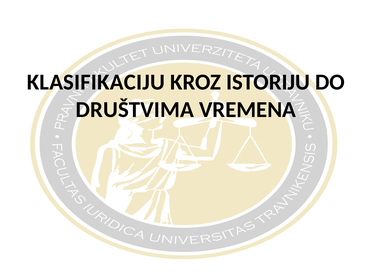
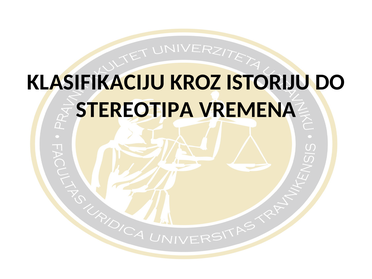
DRUŠTVIMA: DRUŠTVIMA -> STEREOTIPA (135, 110)
